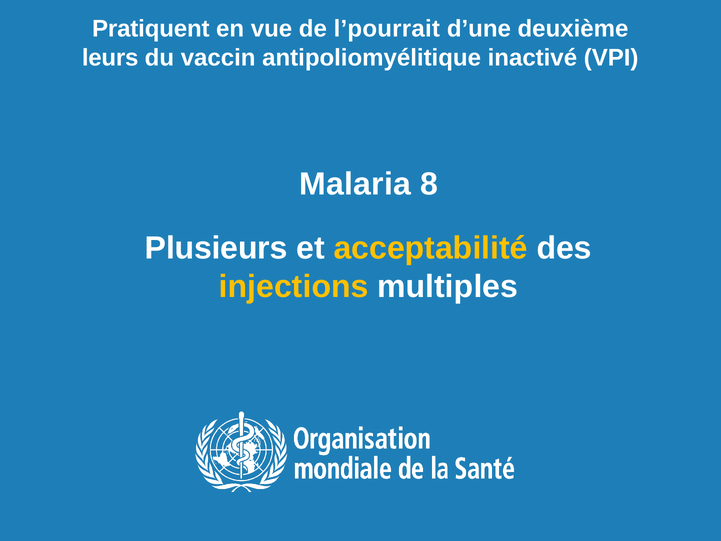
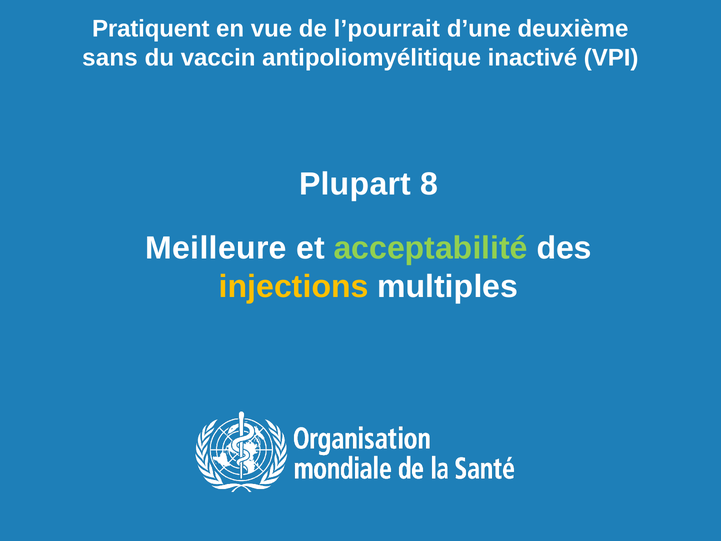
leurs: leurs -> sans (110, 58)
Malaria: Malaria -> Plupart (355, 184)
Plusieurs: Plusieurs -> Meilleure (216, 248)
acceptabilité colour: yellow -> light green (431, 248)
